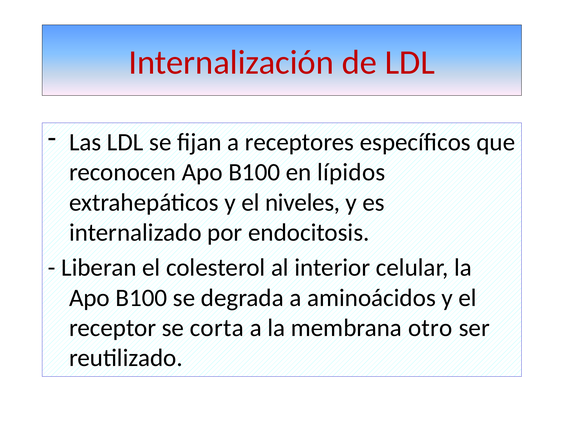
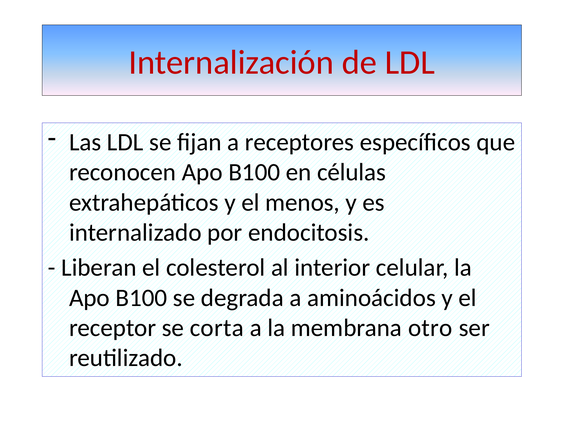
lípidos: lípidos -> células (351, 172)
niveles: niveles -> menos (303, 202)
